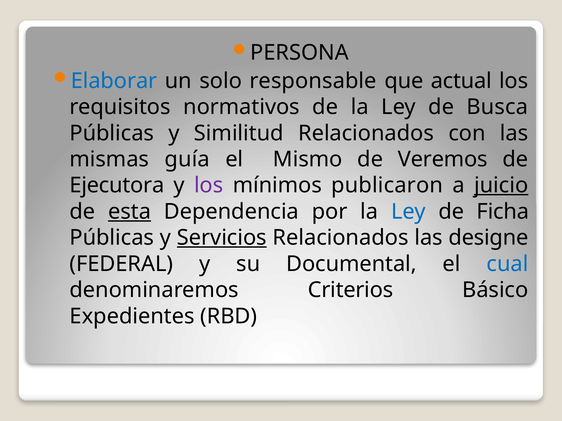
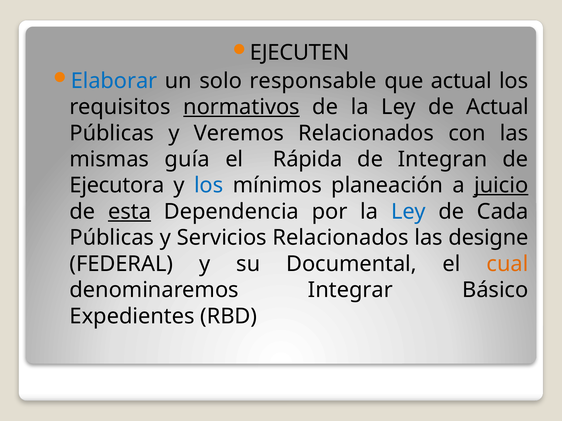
PERSONA: PERSONA -> EJECUTEN (300, 53)
normativos underline: none -> present (241, 107)
de Busca: Busca -> Actual (498, 107)
Similitud: Similitud -> Veremos (239, 133)
Mismo: Mismo -> Rápida (308, 159)
Veremos: Veremos -> Integran (443, 159)
los colour: purple -> blue (209, 186)
publicaron: publicaron -> planeación (387, 186)
Ficha: Ficha -> Cada (503, 212)
Servicios underline: present -> none (222, 238)
cual colour: blue -> orange (508, 264)
Criterios: Criterios -> Integrar (350, 290)
